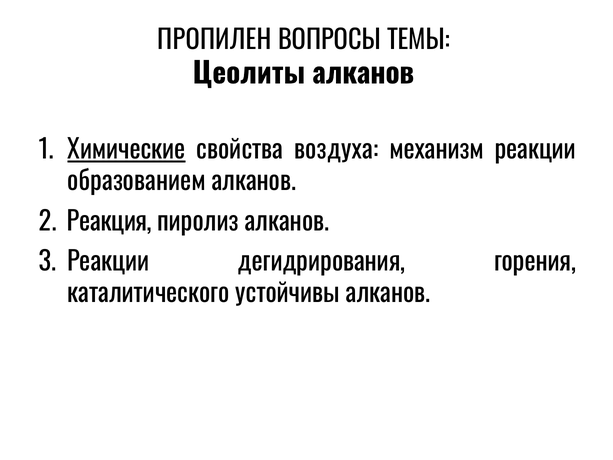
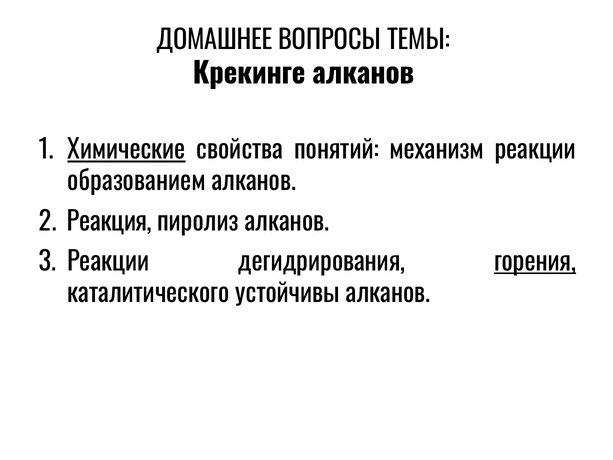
ПРОПИЛЕН: ПРОПИЛЕН -> ДОМАШНЕЕ (215, 40)
Цеолиты: Цеолиты -> Крекинге (249, 74)
воздуха: воздуха -> понятий (337, 150)
горения underline: none -> present (535, 262)
